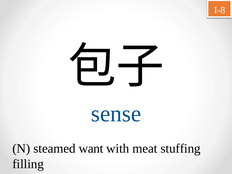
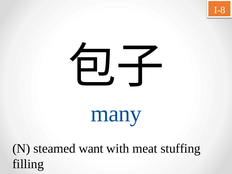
sense: sense -> many (116, 114)
